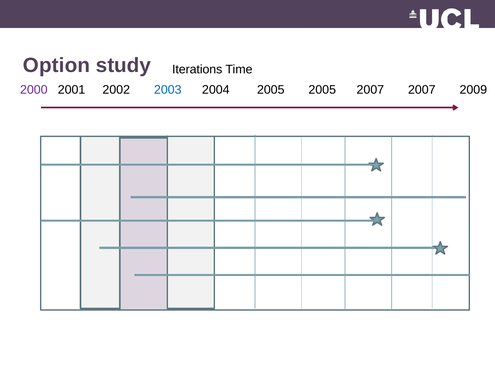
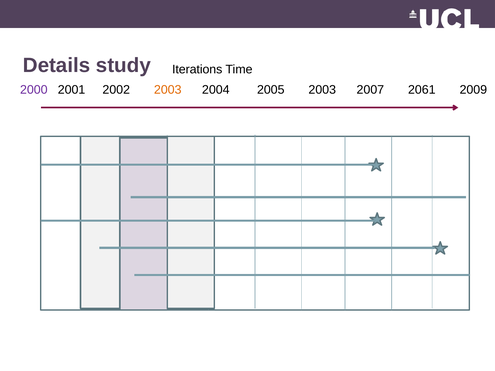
Option: Option -> Details (57, 65)
2003 colour: blue -> orange (168, 90)
2005 2005: 2005 -> 2003 (322, 90)
2007 2007: 2007 -> 2061 (422, 90)
